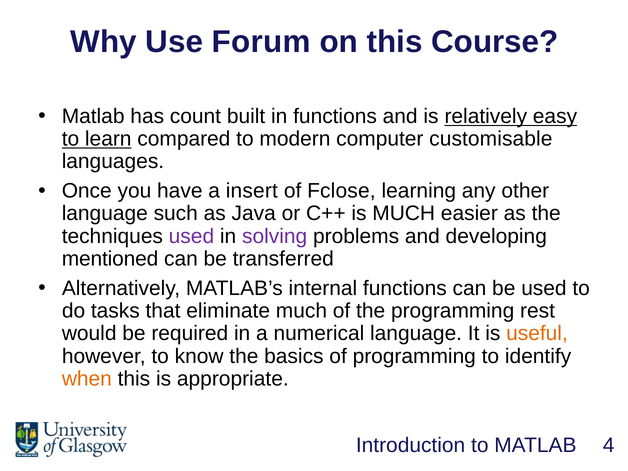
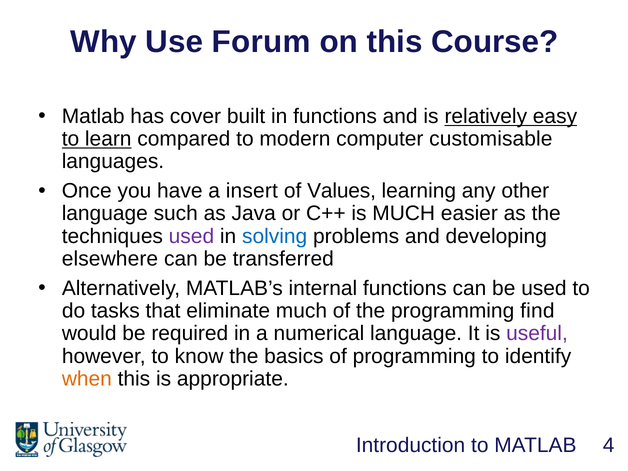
count: count -> cover (195, 116)
Fclose: Fclose -> Values (342, 191)
solving colour: purple -> blue (275, 236)
mentioned: mentioned -> elsewhere (110, 259)
rest: rest -> find (537, 311)
useful colour: orange -> purple (537, 334)
